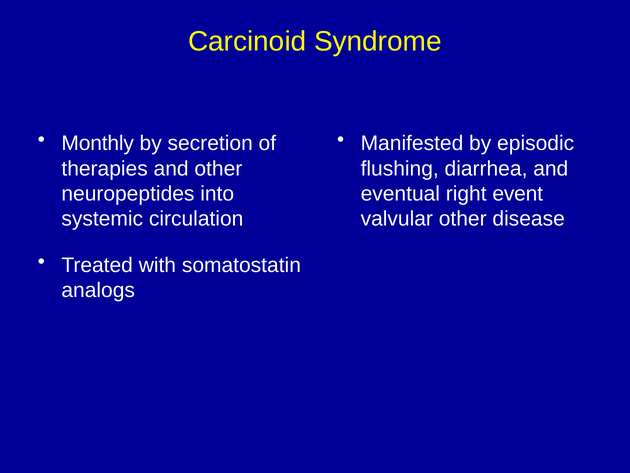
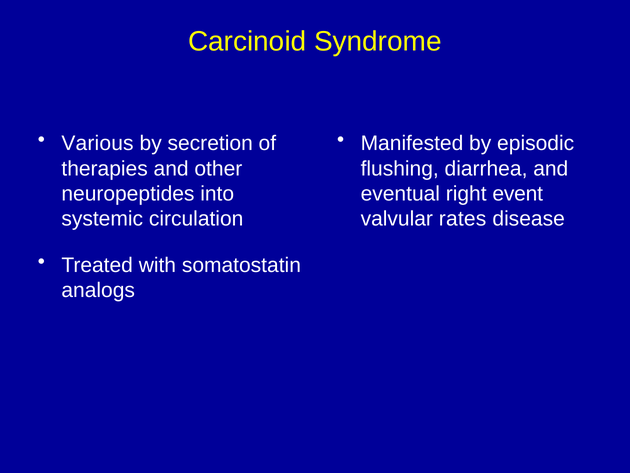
Monthly: Monthly -> Various (98, 143)
valvular other: other -> rates (463, 219)
